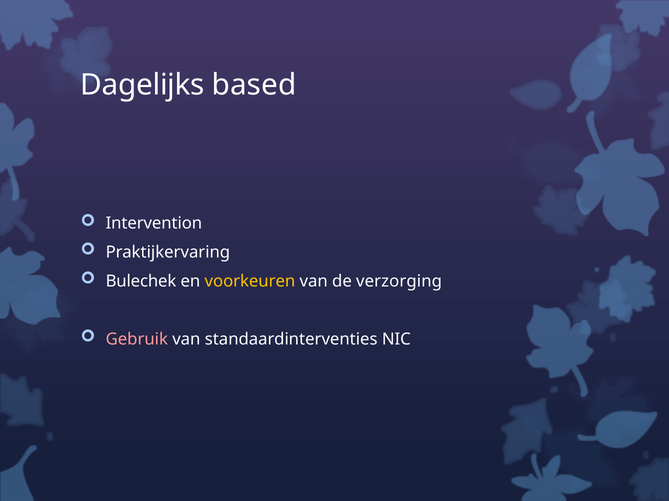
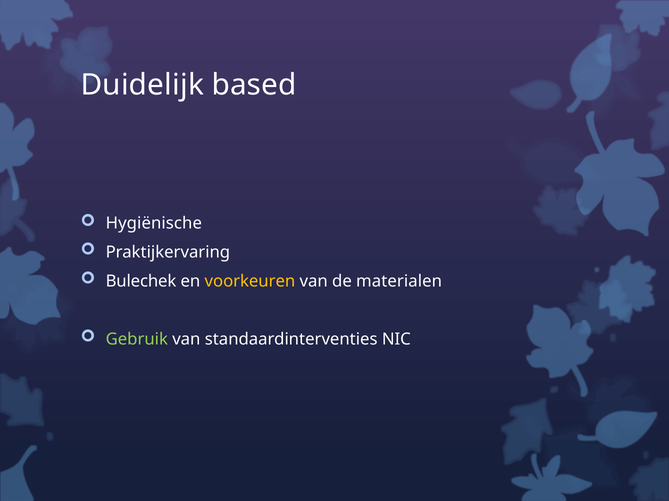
Dagelijks: Dagelijks -> Duidelijk (142, 85)
Intervention: Intervention -> Hygiënische (154, 224)
verzorging: verzorging -> materialen (399, 282)
Gebruik colour: pink -> light green (137, 340)
